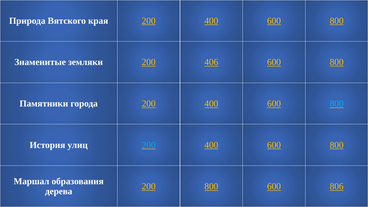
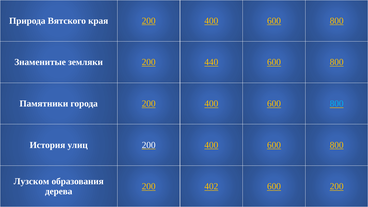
406: 406 -> 440 (211, 62)
200 colour: light blue -> white (149, 145)
Маршал: Маршал -> Лузском (31, 181)
200 800: 800 -> 402 (211, 186)
600 806: 806 -> 200 (337, 186)
